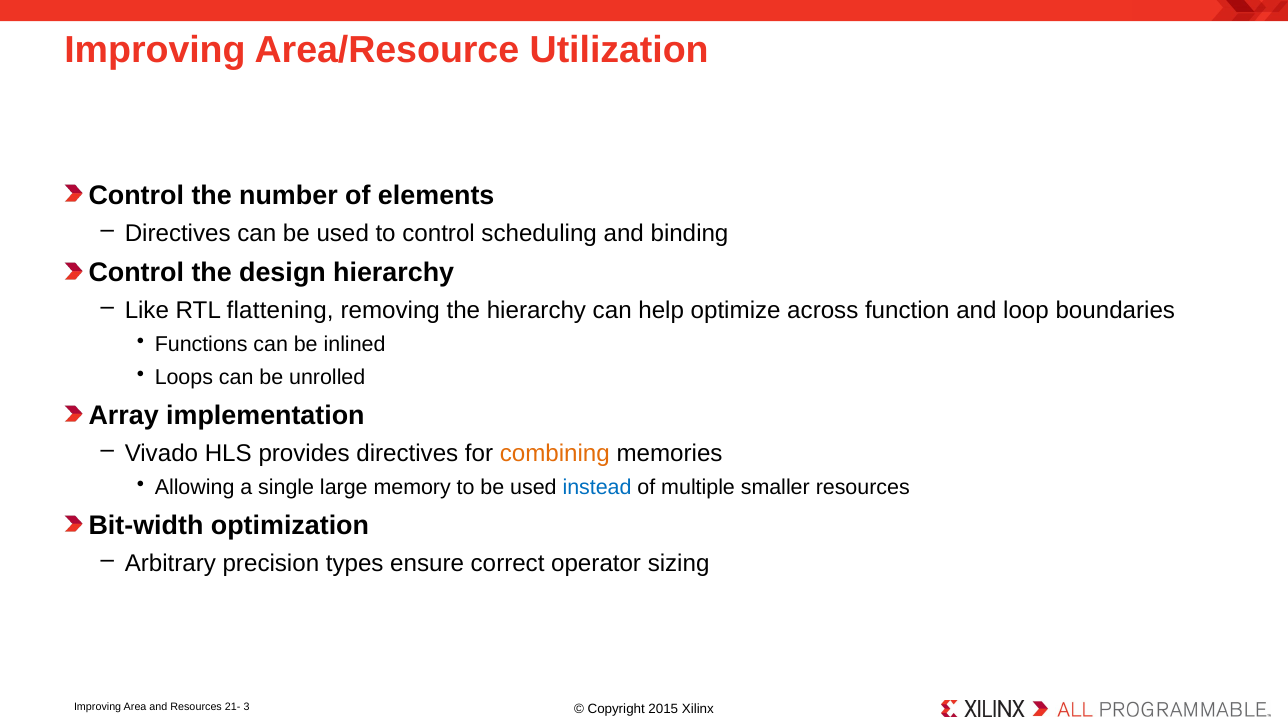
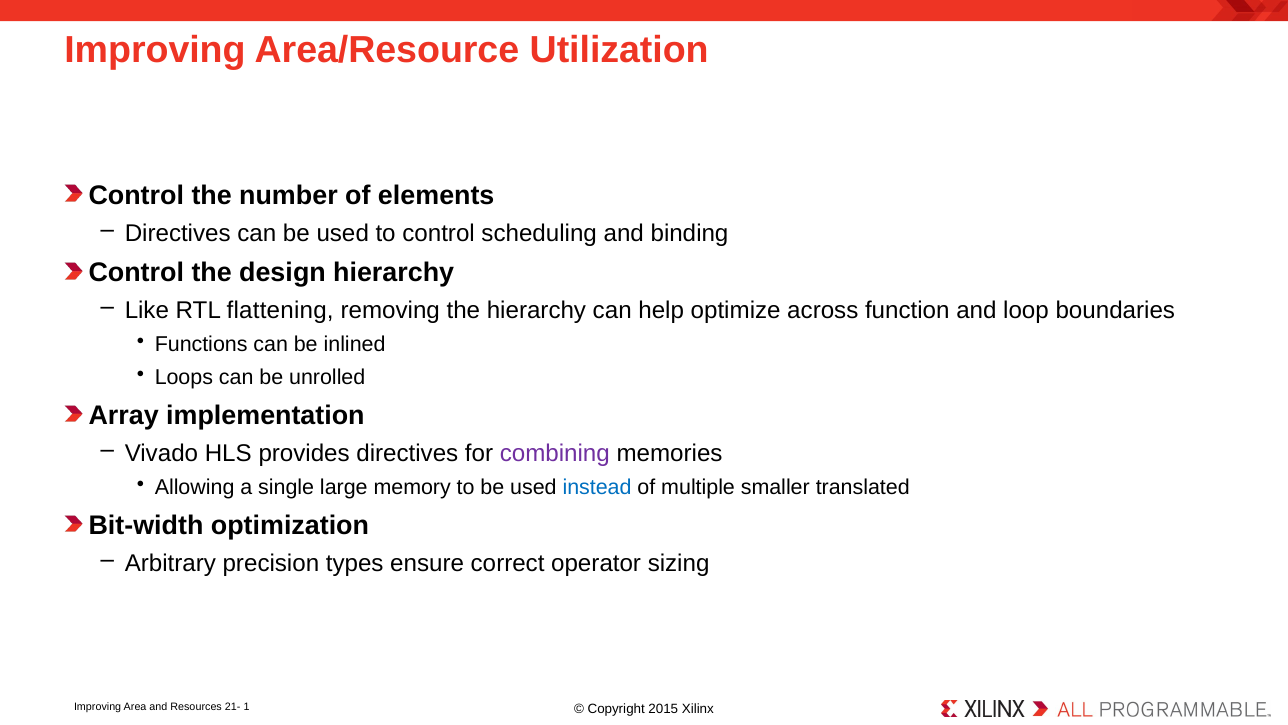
combining colour: orange -> purple (555, 453)
smaller resources: resources -> translated (863, 487)
3: 3 -> 1 (247, 707)
